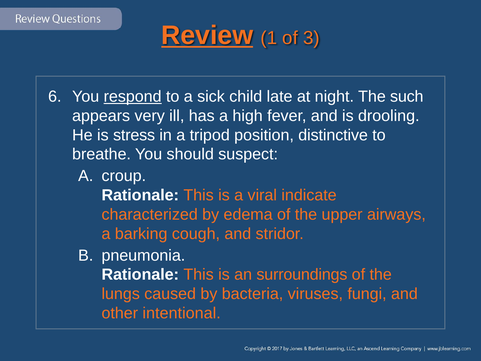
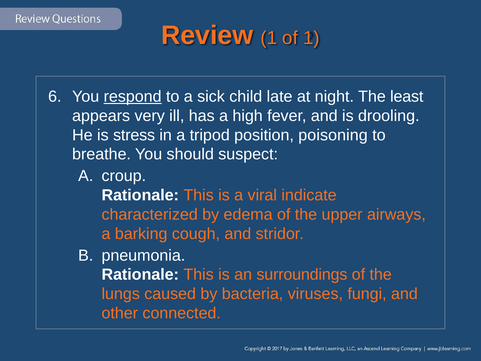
Review underline: present -> none (207, 35)
of 3: 3 -> 1 (311, 38)
such: such -> least (407, 97)
distinctive: distinctive -> poisoning (333, 135)
intentional: intentional -> connected (182, 313)
